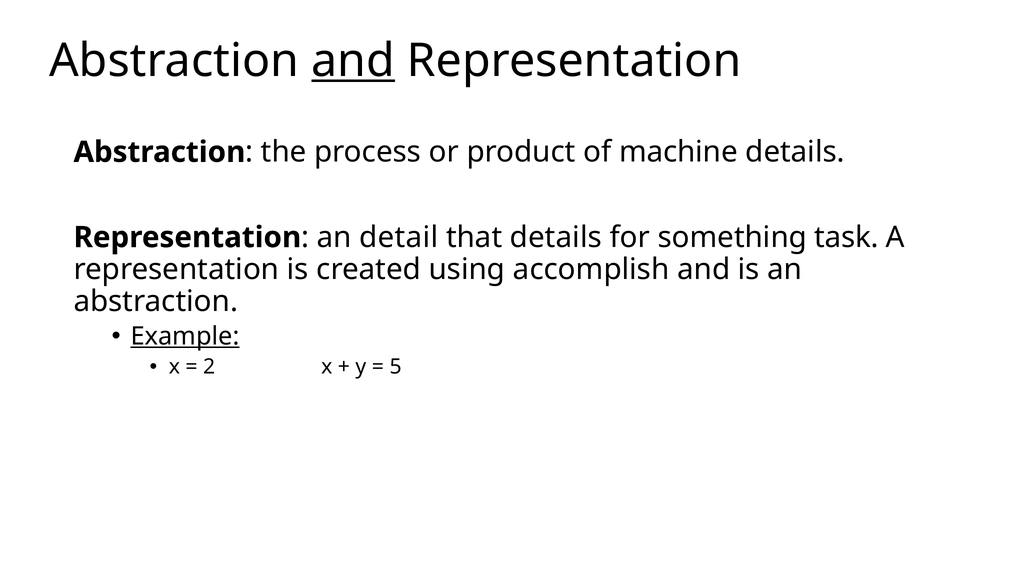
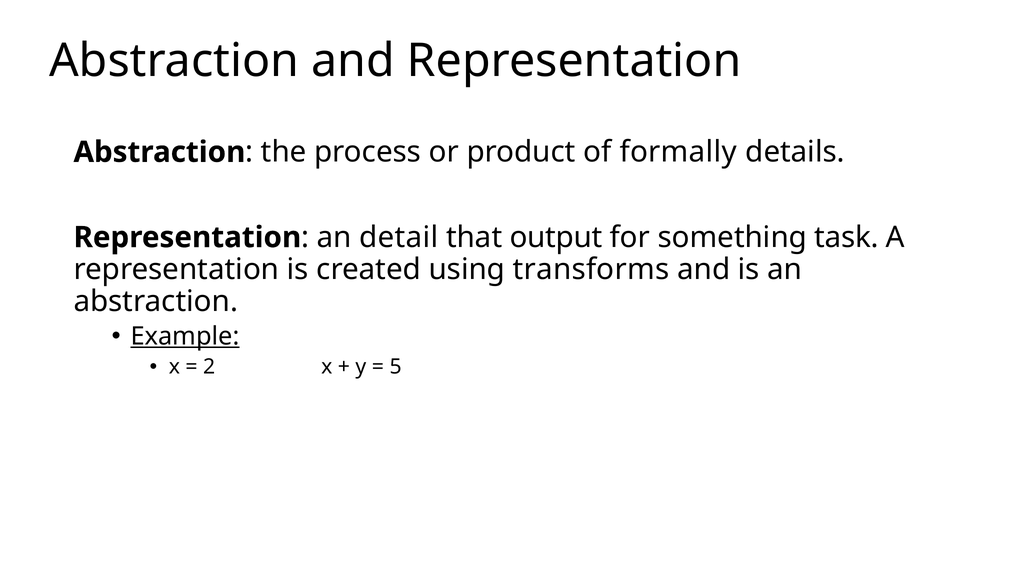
and underline: present -> none (353, 61)
machine: machine -> formally (678, 152)
that details: details -> output (556, 237)
accomplish: accomplish -> transforms (591, 269)
